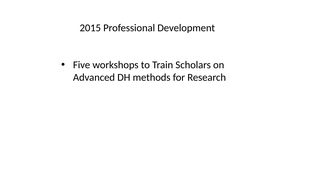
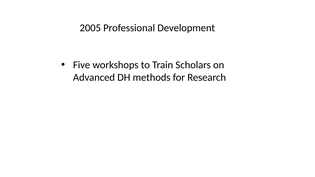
2015: 2015 -> 2005 (90, 28)
